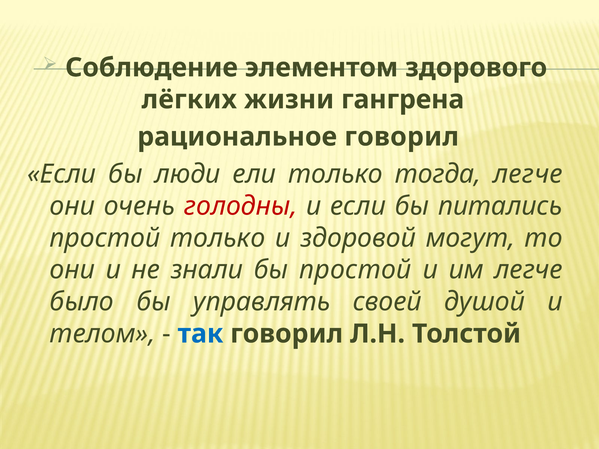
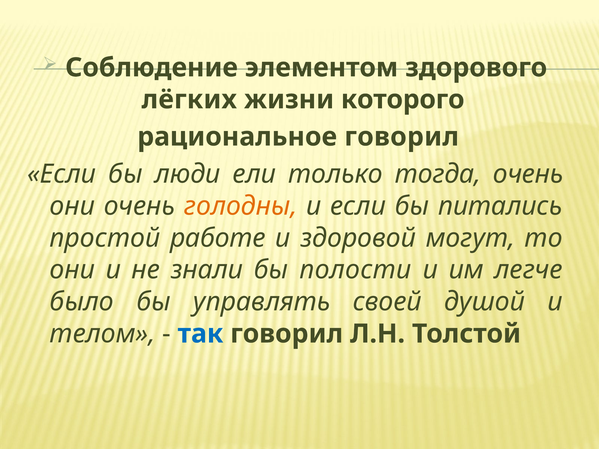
гангрена: гангрена -> которого (403, 100)
тогда легче: легче -> очень (528, 174)
голодны colour: red -> orange (241, 206)
простой только: только -> работе (218, 238)
бы простой: простой -> полости (355, 270)
